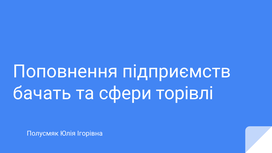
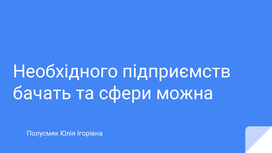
Поповнення: Поповнення -> Необхідного (65, 72)
торівлі: торівлі -> можна (185, 93)
